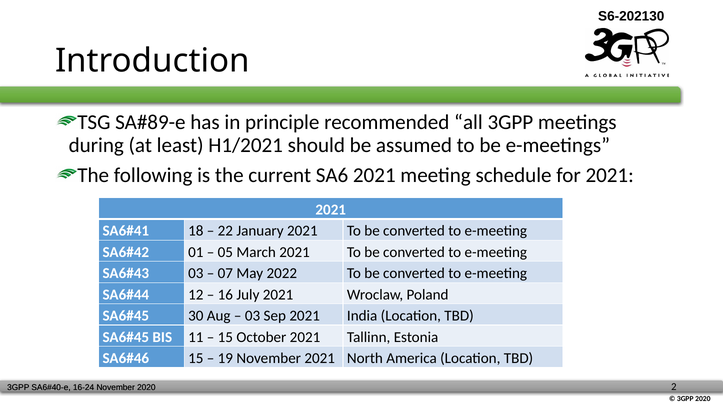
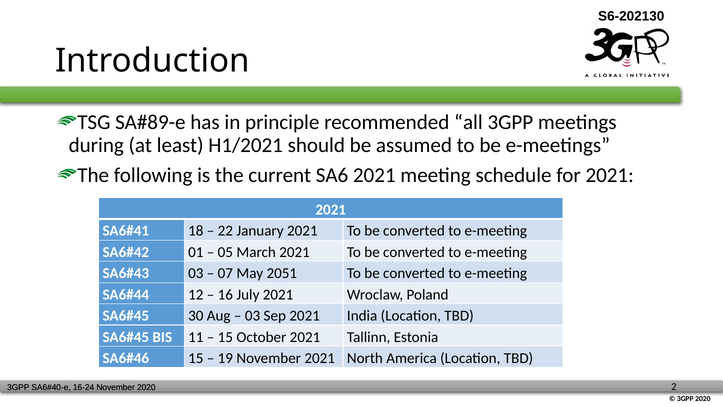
2022: 2022 -> 2051 (282, 273)
